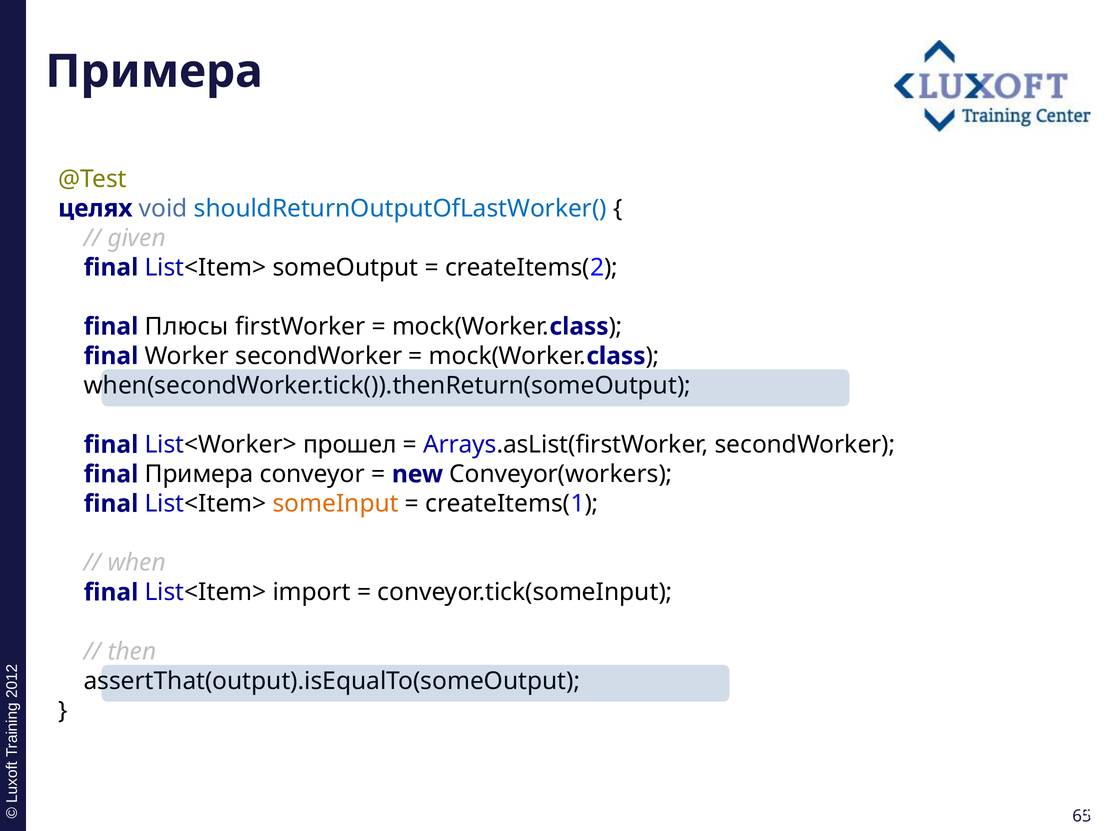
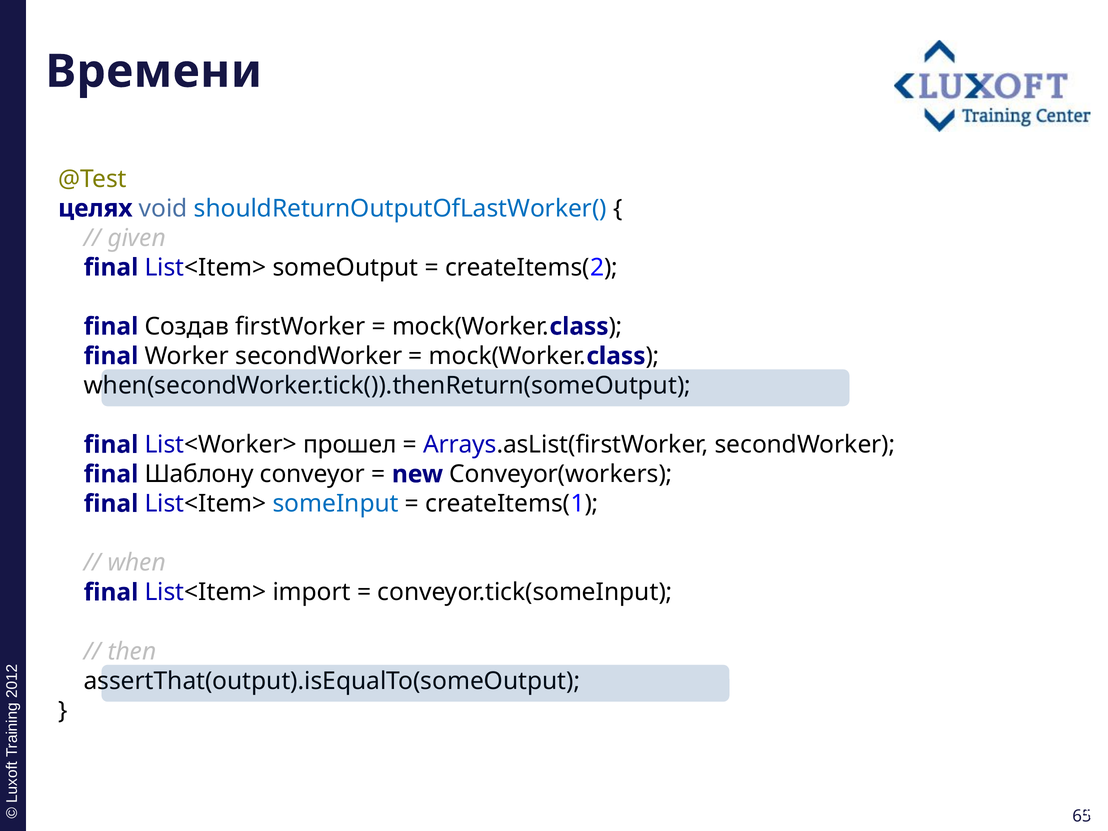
Примера: Примера -> Времени (154, 72)
Плюсы: Плюсы -> Создав (187, 327)
final Примера: Примера -> Шаблону (199, 474)
someInput colour: orange -> blue (336, 504)
